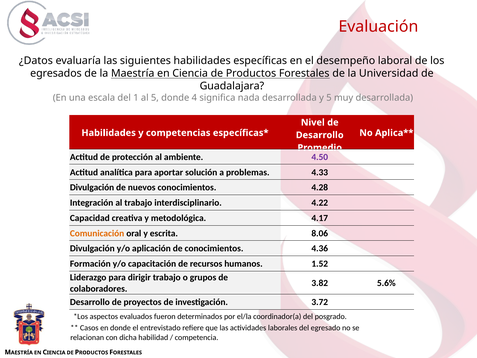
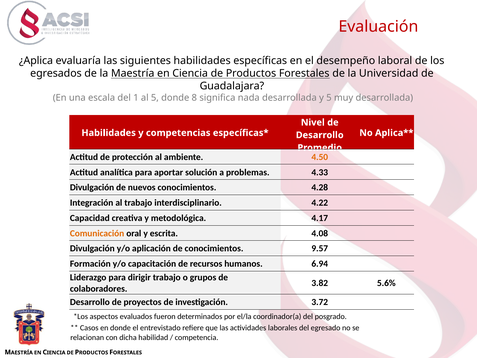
¿Datos: ¿Datos -> ¿Aplica (36, 61)
4: 4 -> 8 (194, 98)
4.50 colour: purple -> orange (320, 157)
8.06: 8.06 -> 4.08 (320, 233)
4.36: 4.36 -> 9.57 (320, 248)
1.52: 1.52 -> 6.94 (320, 264)
